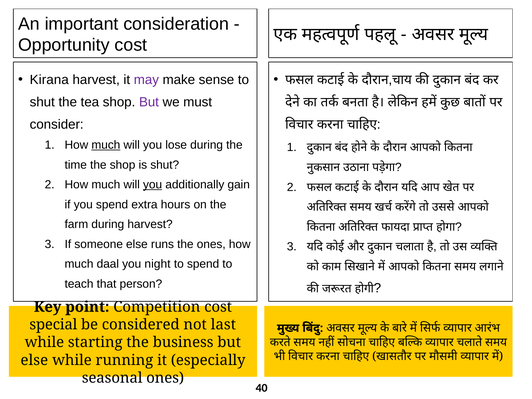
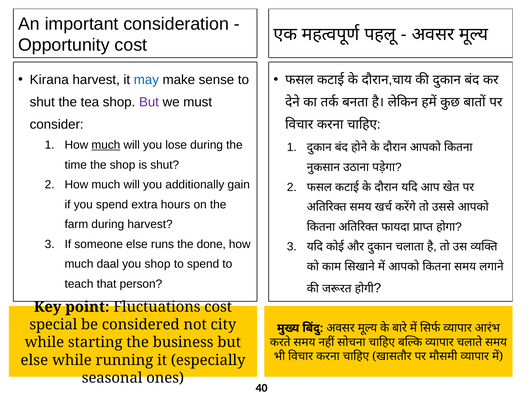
may colour: purple -> blue (146, 80)
you underline: present -> none (153, 185)
the ones: ones -> done (211, 244)
you night: night -> shop (158, 264)
Competition: Competition -> Fluctuations (157, 307)
last: last -> city (223, 325)
